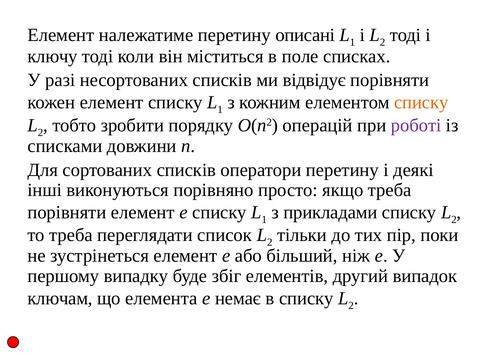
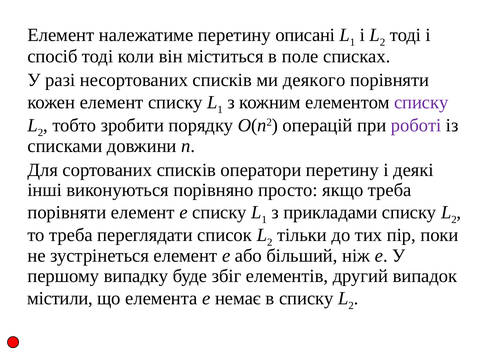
ключу: ключу -> спосіб (52, 56)
відвідує: відвідує -> деякого (314, 80)
списку colour: orange -> purple (421, 102)
ключам: ключам -> містили (60, 298)
